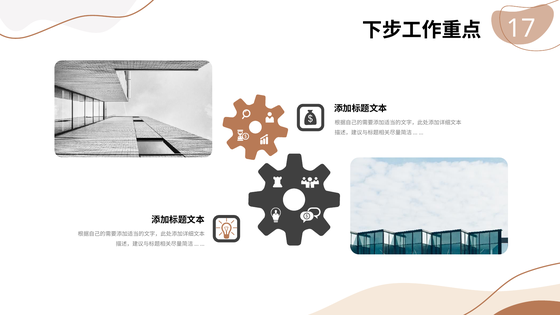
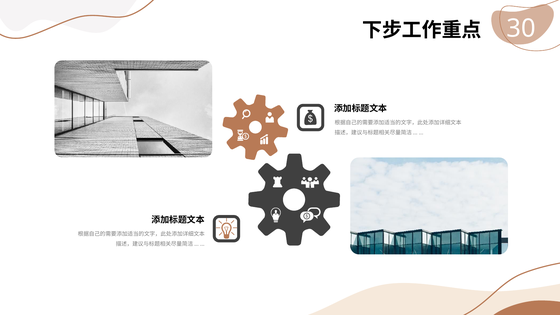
17: 17 -> 30 (521, 28)
